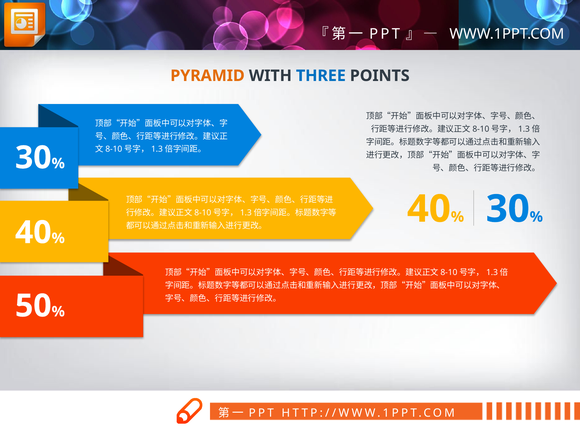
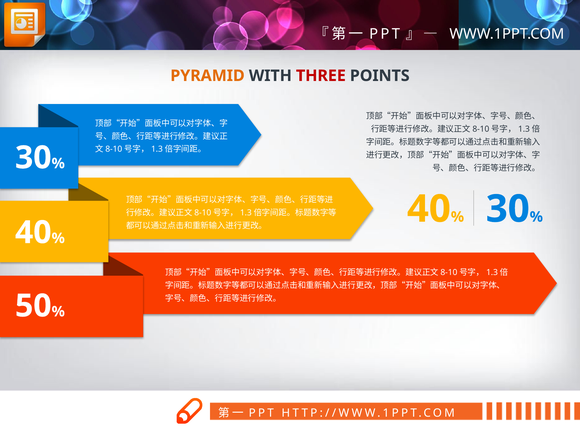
THREE colour: blue -> red (321, 76)
